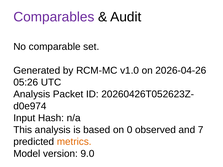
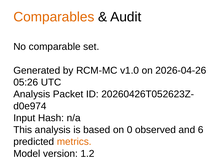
Comparables colour: purple -> orange (54, 17)
7: 7 -> 6 (201, 130)
9.0: 9.0 -> 1.2 (87, 154)
